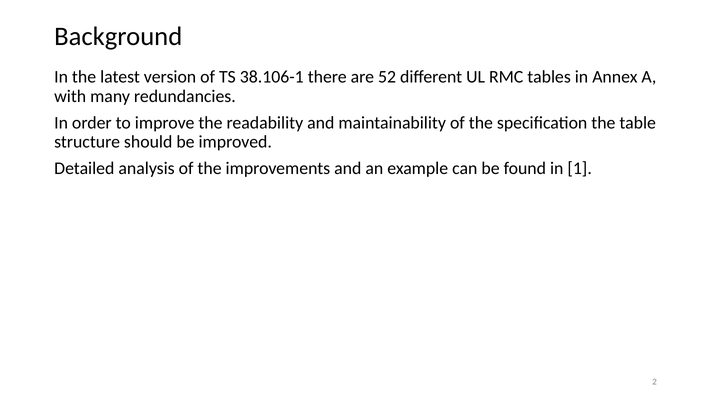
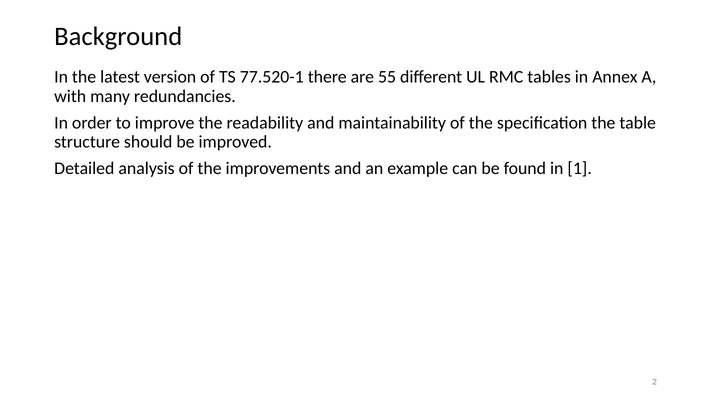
38.106-1: 38.106-1 -> 77.520-1 (272, 77)
52: 52 -> 55 (387, 77)
